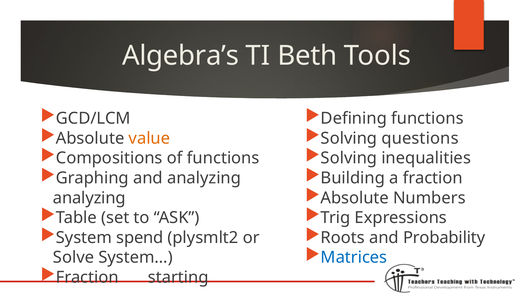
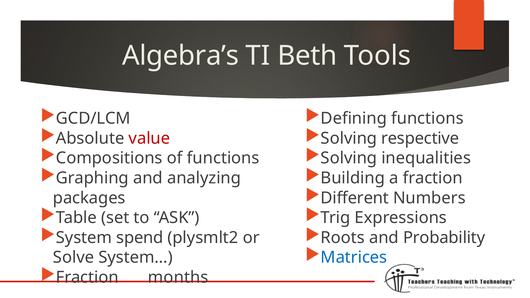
value colour: orange -> red (149, 138)
questions: questions -> respective (420, 138)
Absolute: Absolute -> Different (355, 198)
analyzing: analyzing -> packages (89, 198)
starting: starting -> months (178, 277)
